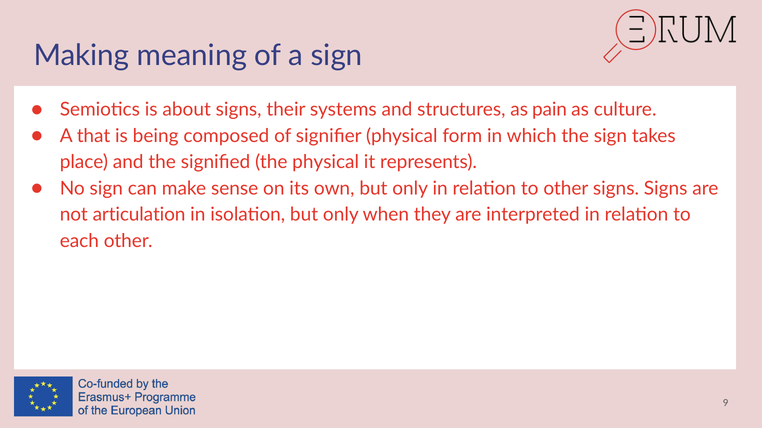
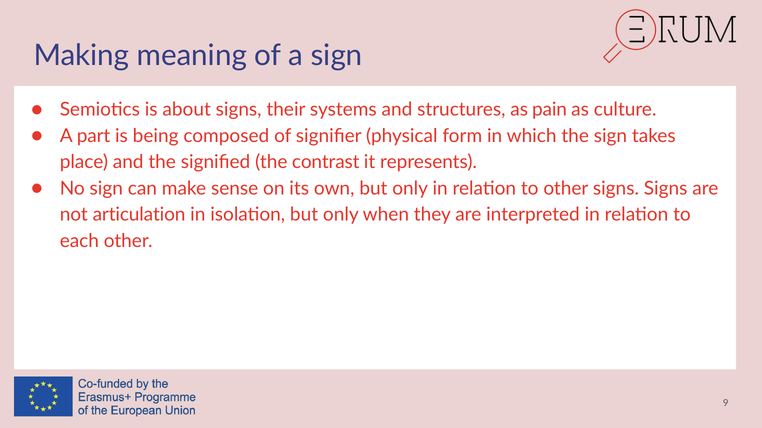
that: that -> part (94, 136)
the physical: physical -> contrast (326, 162)
